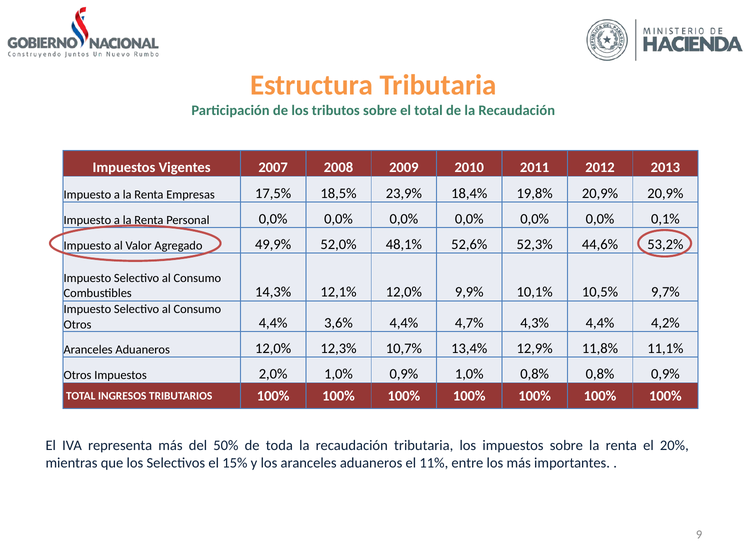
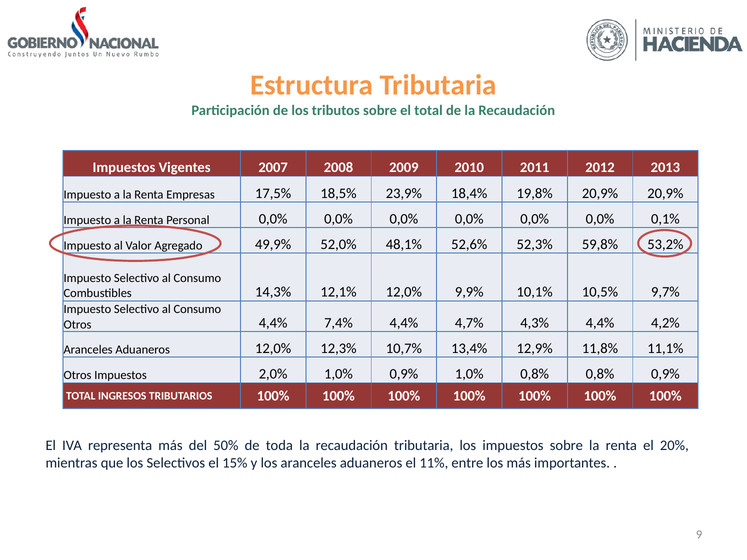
44,6%: 44,6% -> 59,8% (600, 245)
3,6%: 3,6% -> 7,4% (338, 323)
